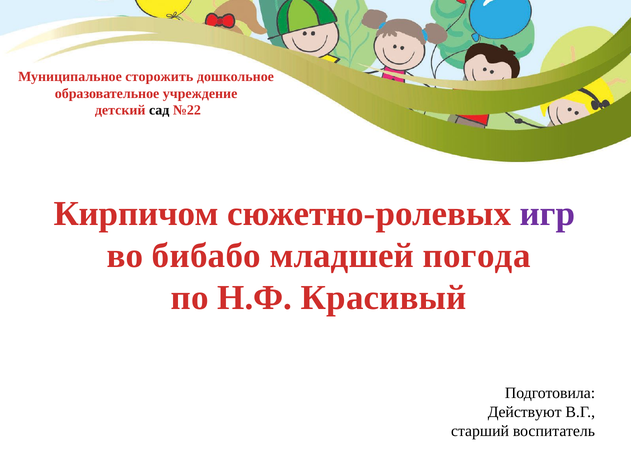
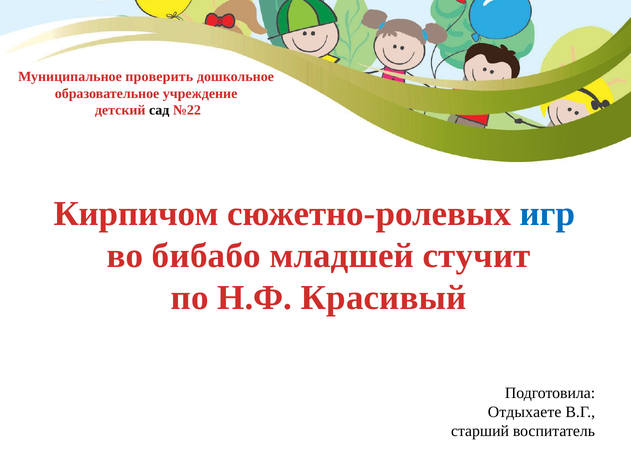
сторожить: сторожить -> проверить (159, 77)
игр colour: purple -> blue (548, 214)
погода: погода -> стучит (477, 256)
Действуют: Действуют -> Отдыхаете (525, 412)
